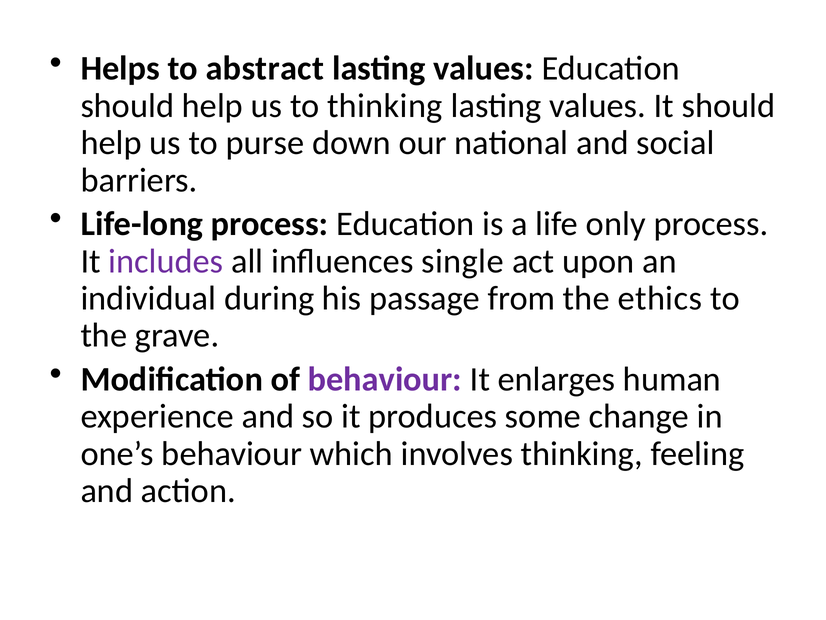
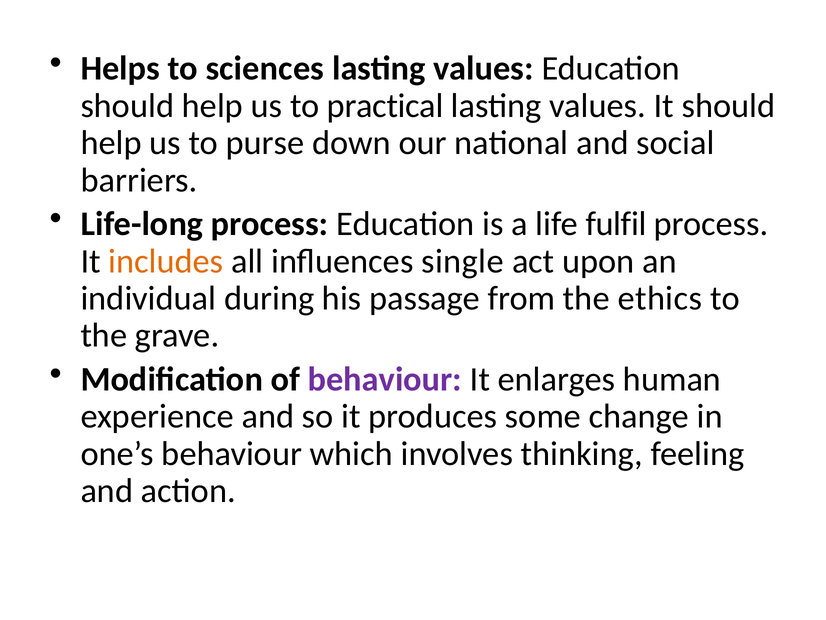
abstract: abstract -> sciences (265, 68)
to thinking: thinking -> practical (385, 106)
only: only -> fulfil (616, 224)
includes colour: purple -> orange (166, 261)
